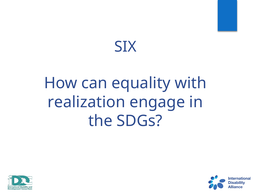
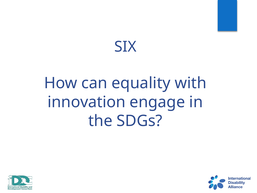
realization: realization -> innovation (87, 102)
